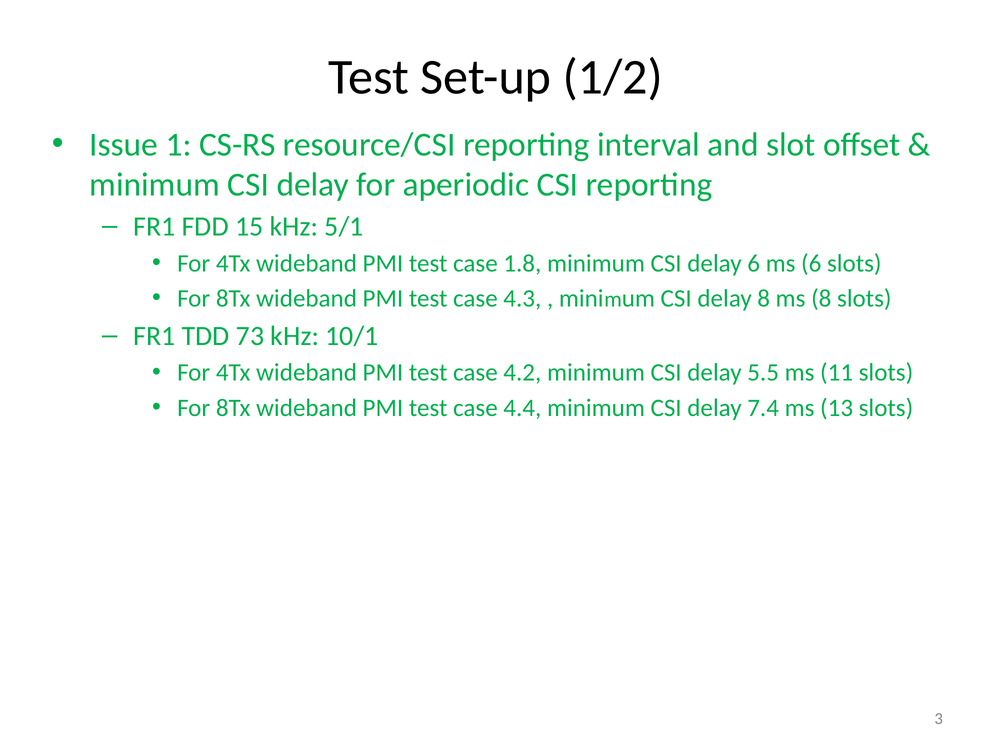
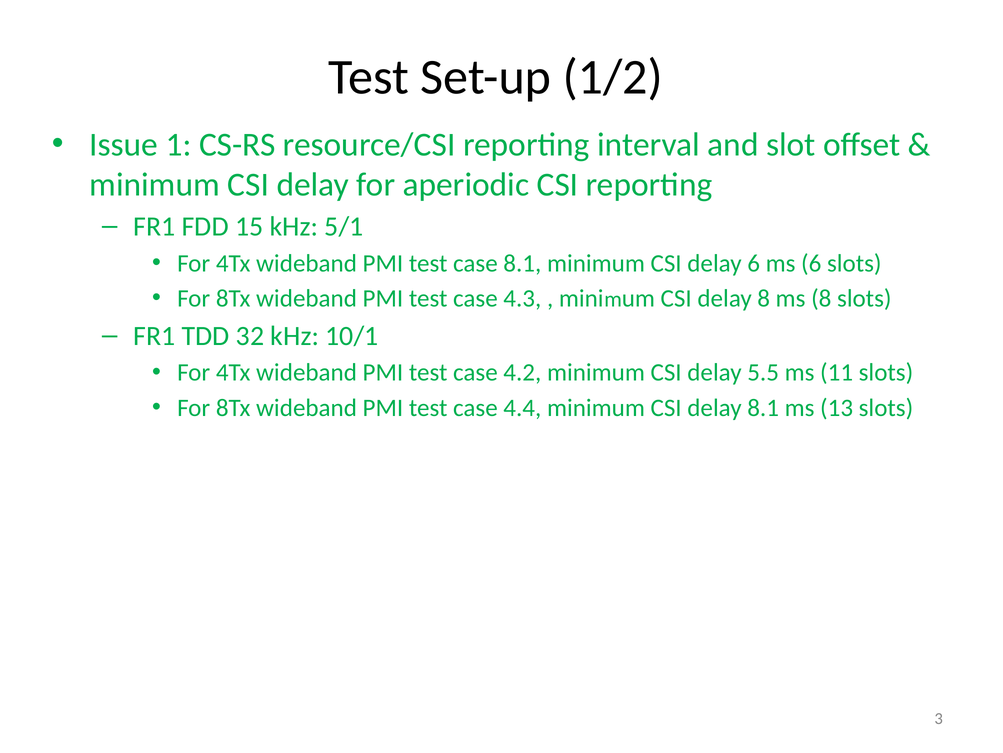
case 1.8: 1.8 -> 8.1 (522, 263)
73: 73 -> 32 (250, 336)
delay 7.4: 7.4 -> 8.1 (763, 407)
